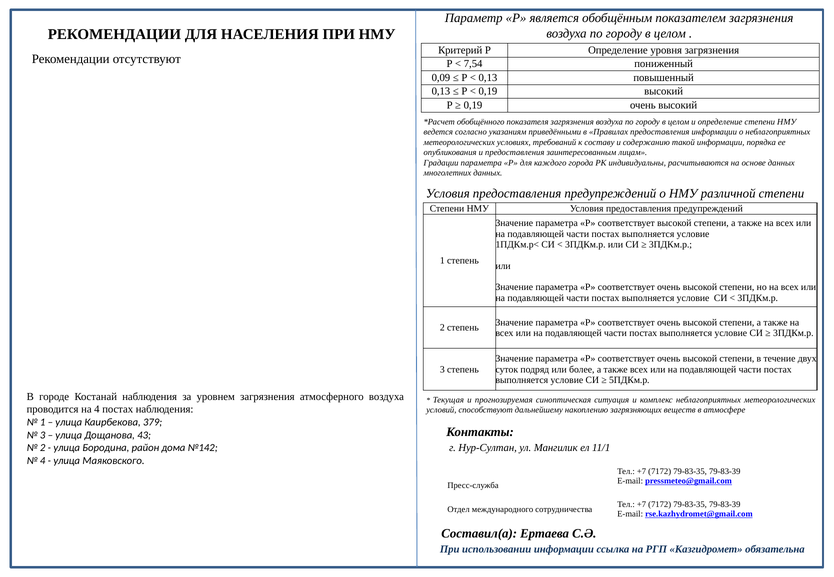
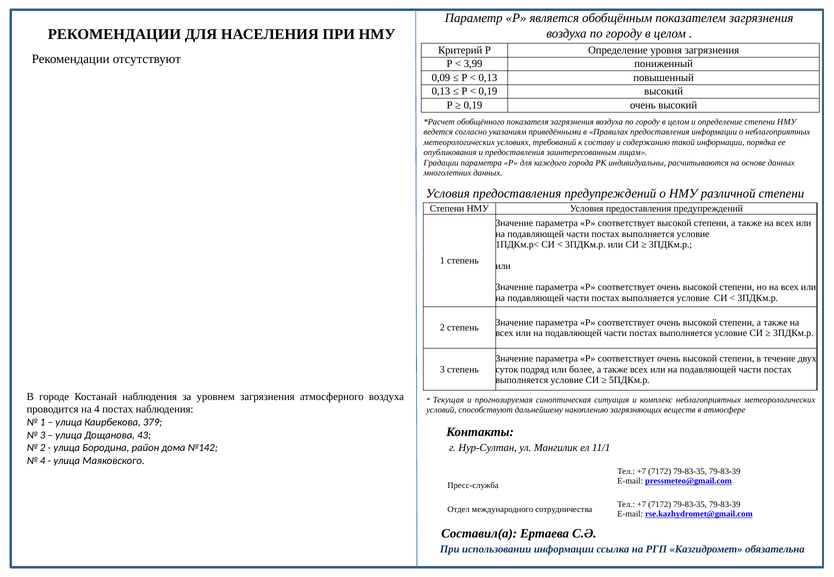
7,54: 7,54 -> 3,99 (473, 64)
